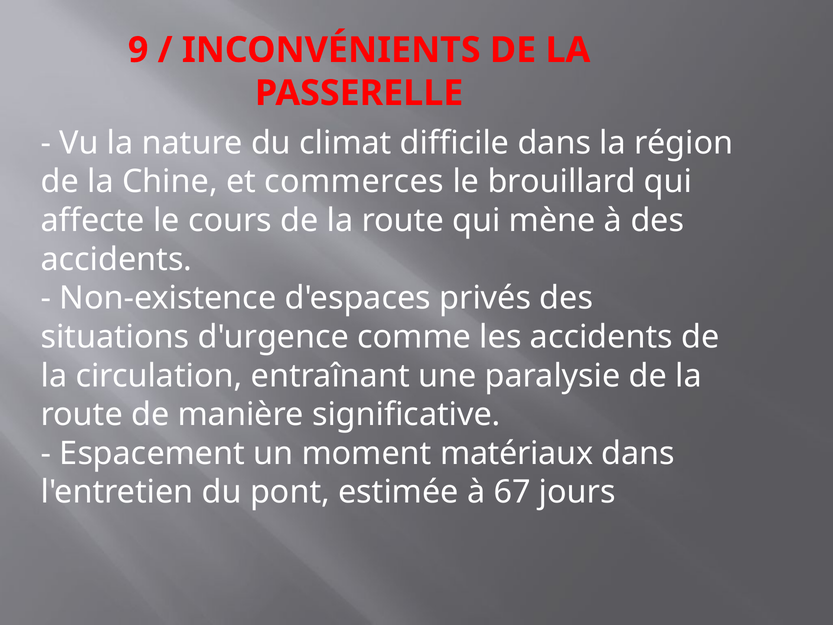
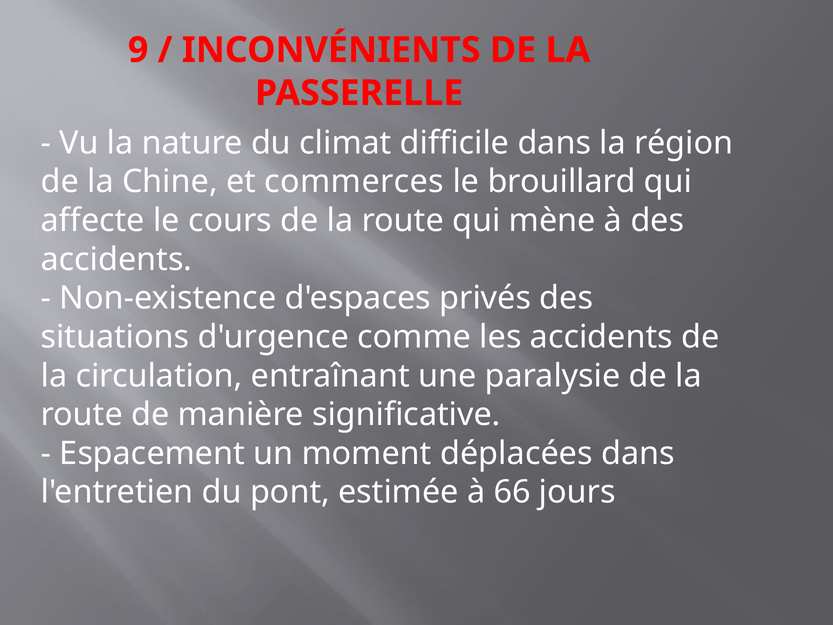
matériaux: matériaux -> déplacées (516, 453)
67: 67 -> 66 (512, 492)
